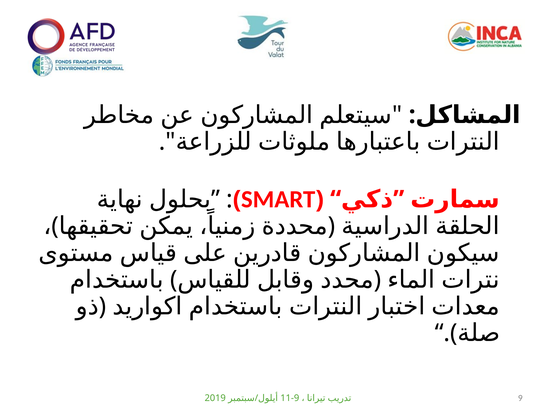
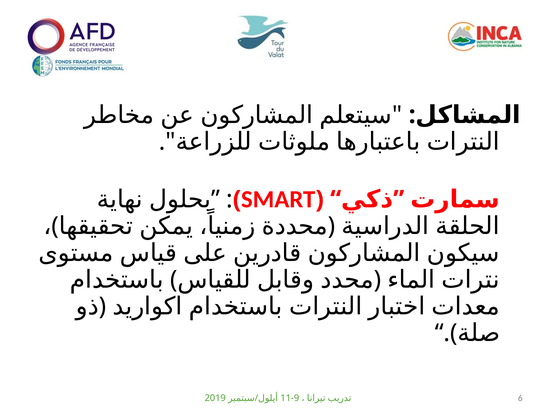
2019 9: 9 -> 6 (520, 398)
